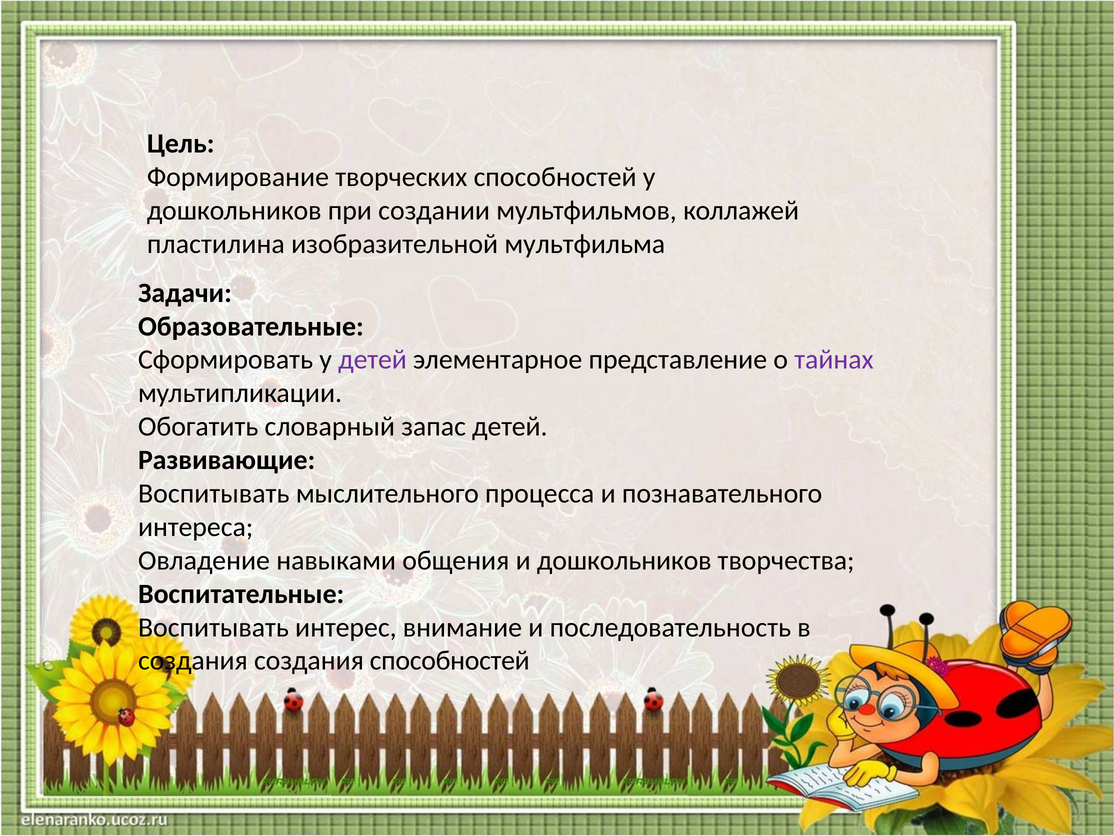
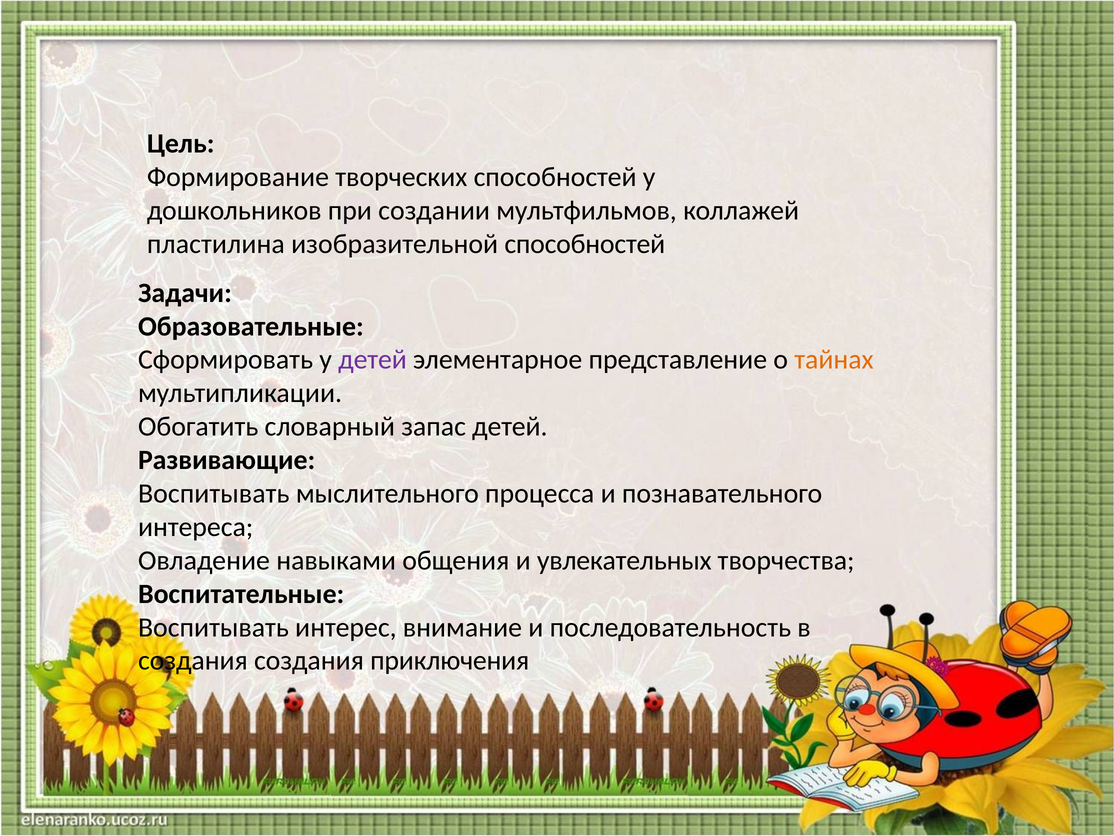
изобразительной мультфильма: мультфильма -> способностей (585, 244)
тайнах colour: purple -> orange (834, 360)
и дошкольников: дошкольников -> увлекательных (624, 560)
создания способностей: способностей -> приключения (450, 660)
